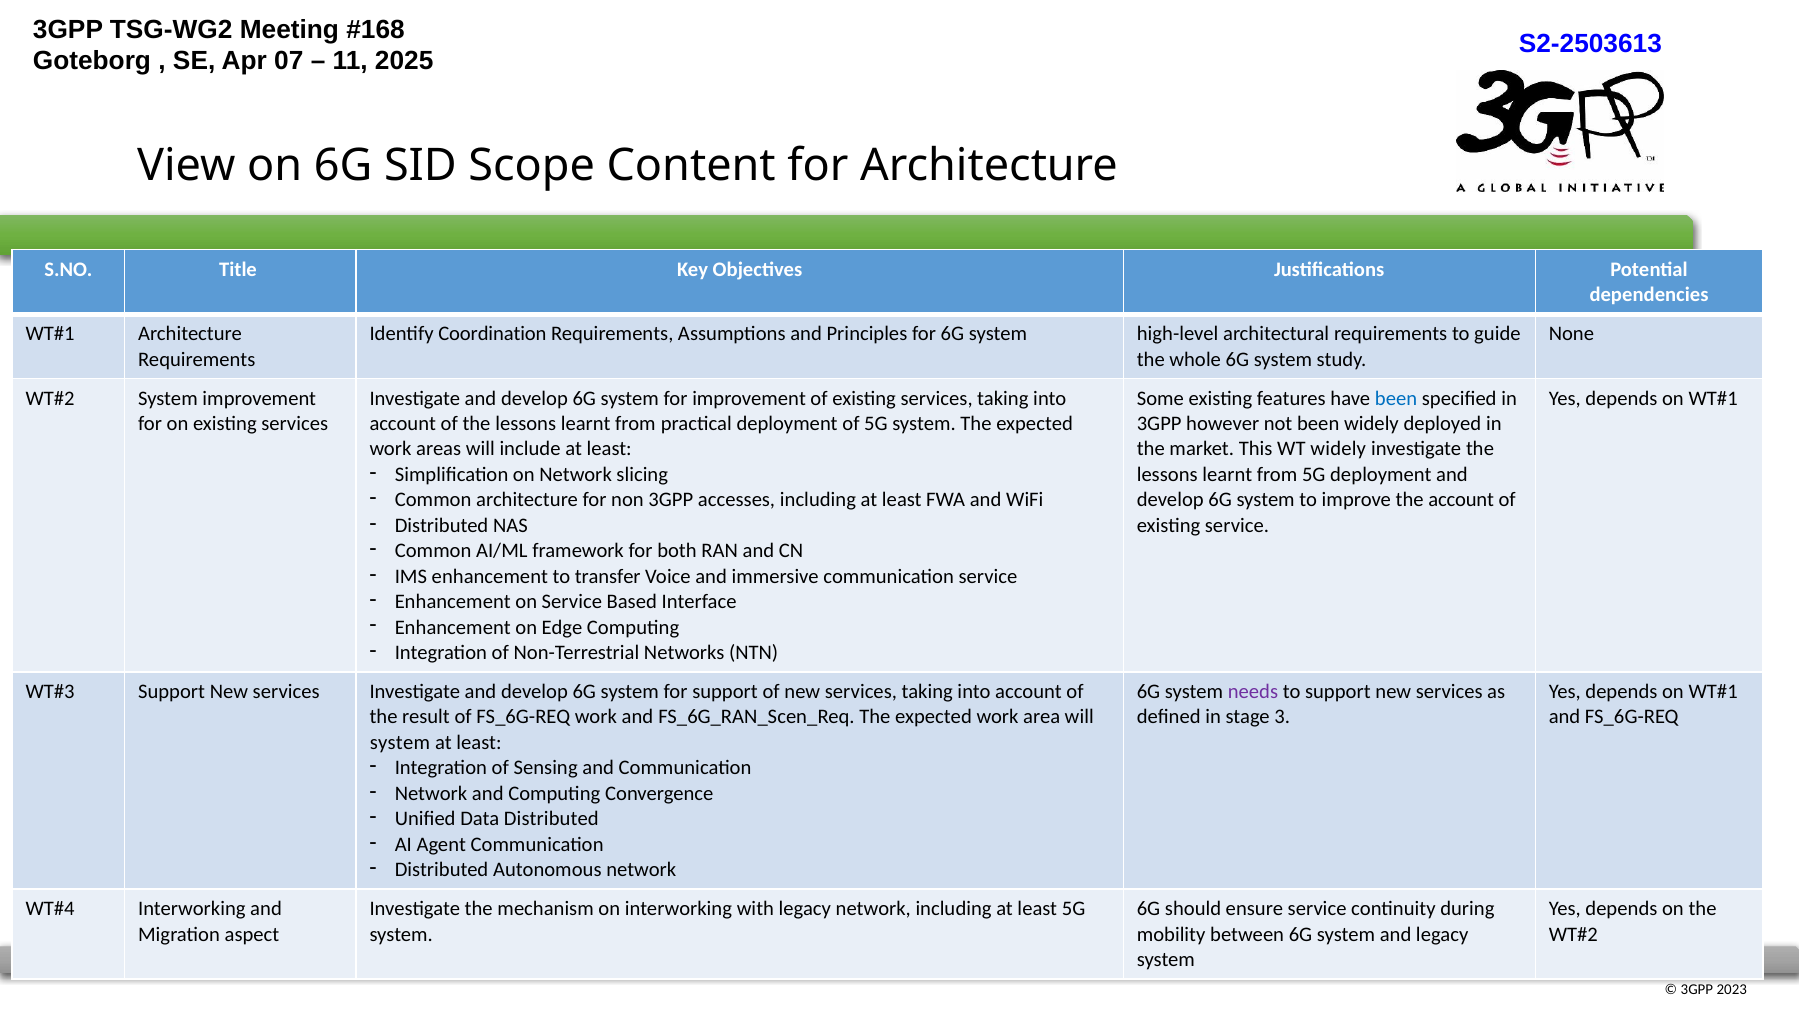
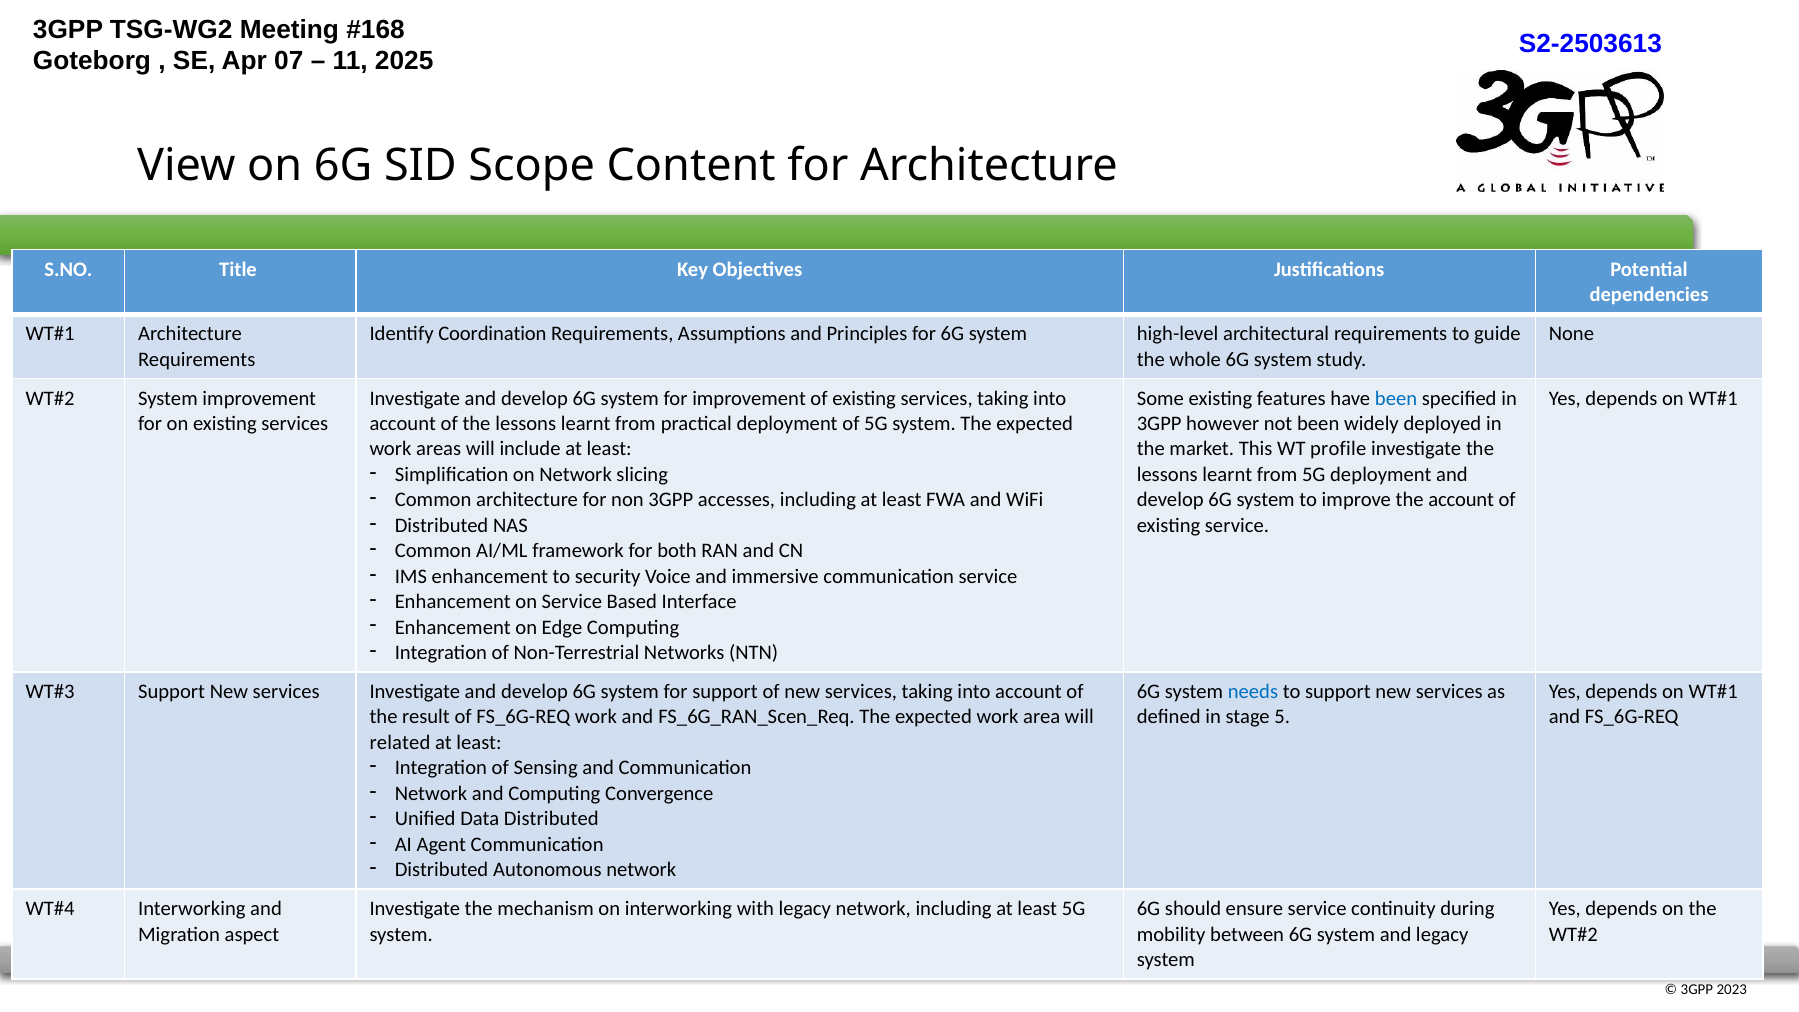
WT widely: widely -> profile (1338, 449)
transfer: transfer -> security (608, 576)
needs colour: purple -> blue (1253, 692)
stage 3: 3 -> 5 (1282, 717)
system: system -> related (400, 743)
